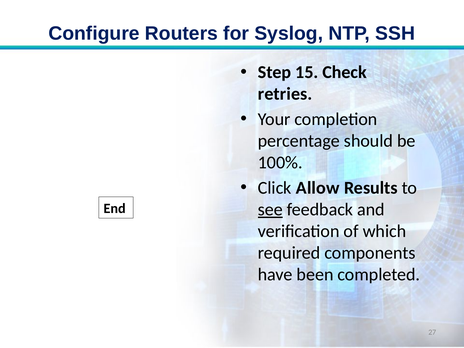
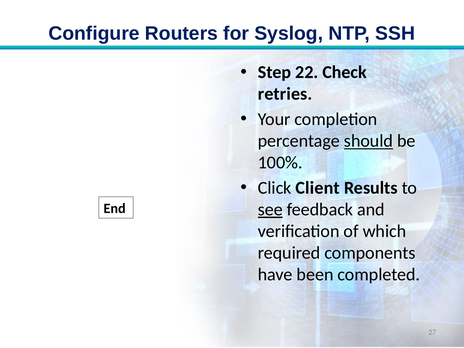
15: 15 -> 22 (307, 72)
should underline: none -> present (369, 141)
Allow: Allow -> Client (318, 188)
